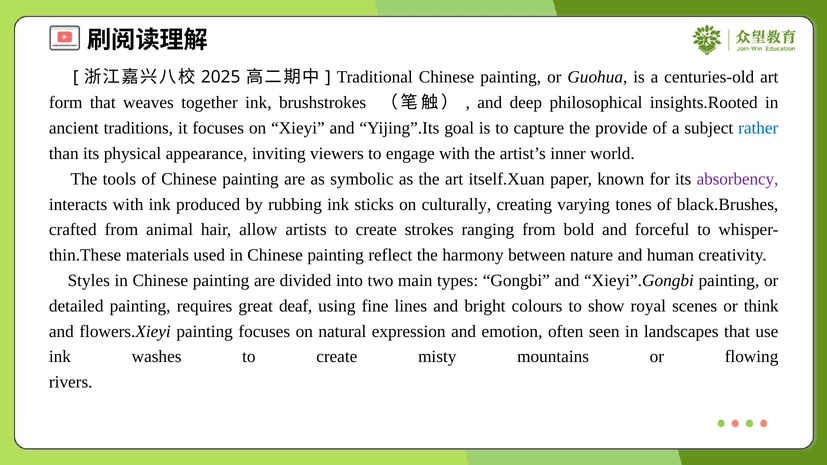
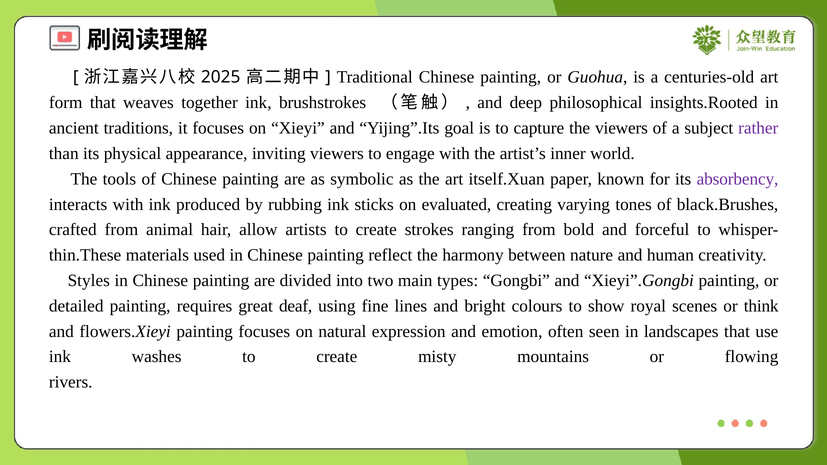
the provide: provide -> viewers (621, 128)
rather colour: blue -> purple (758, 128)
culturally: culturally -> evaluated (456, 204)
